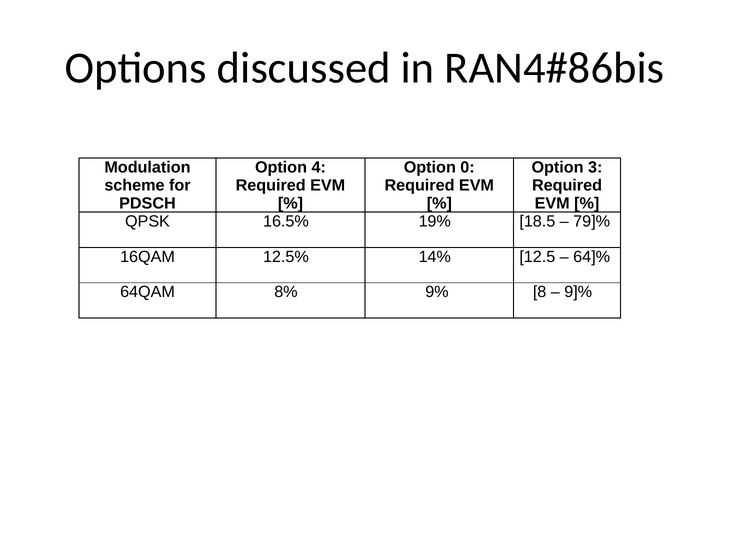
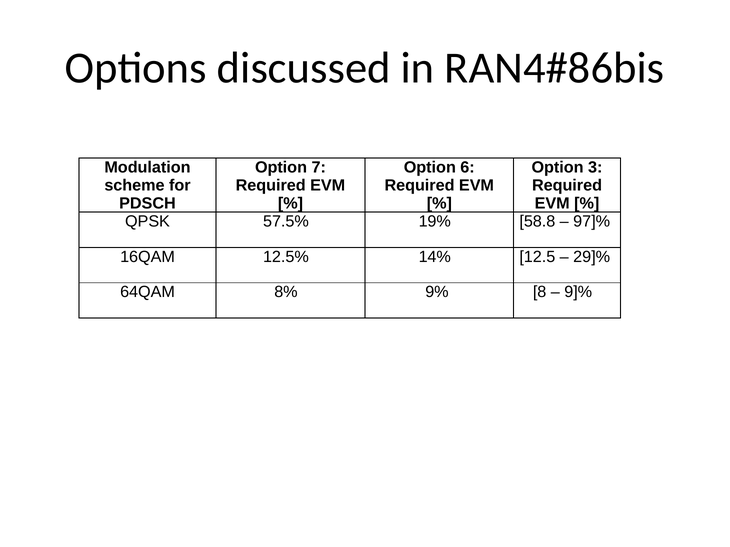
4: 4 -> 7 (319, 167)
0: 0 -> 6 (468, 167)
16.5%: 16.5% -> 57.5% (286, 221)
18.5: 18.5 -> 58.8 (537, 221)
79]%: 79]% -> 97]% (592, 221)
64]%: 64]% -> 29]% (592, 257)
